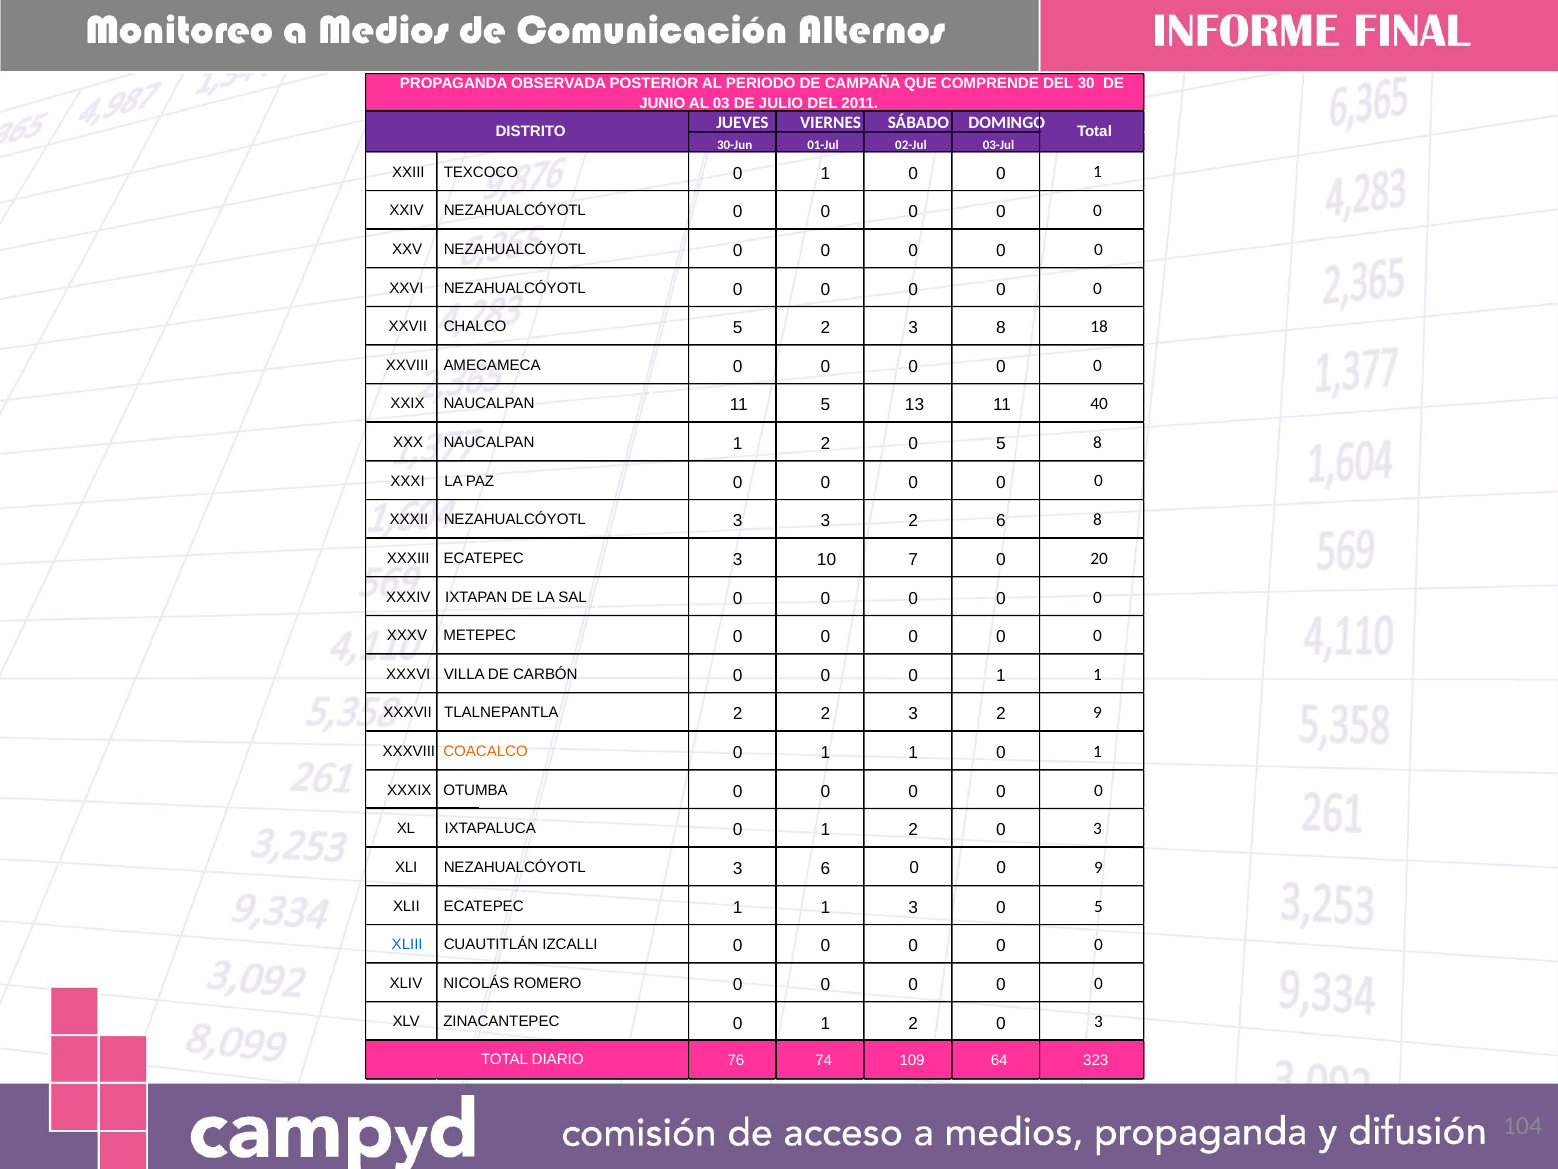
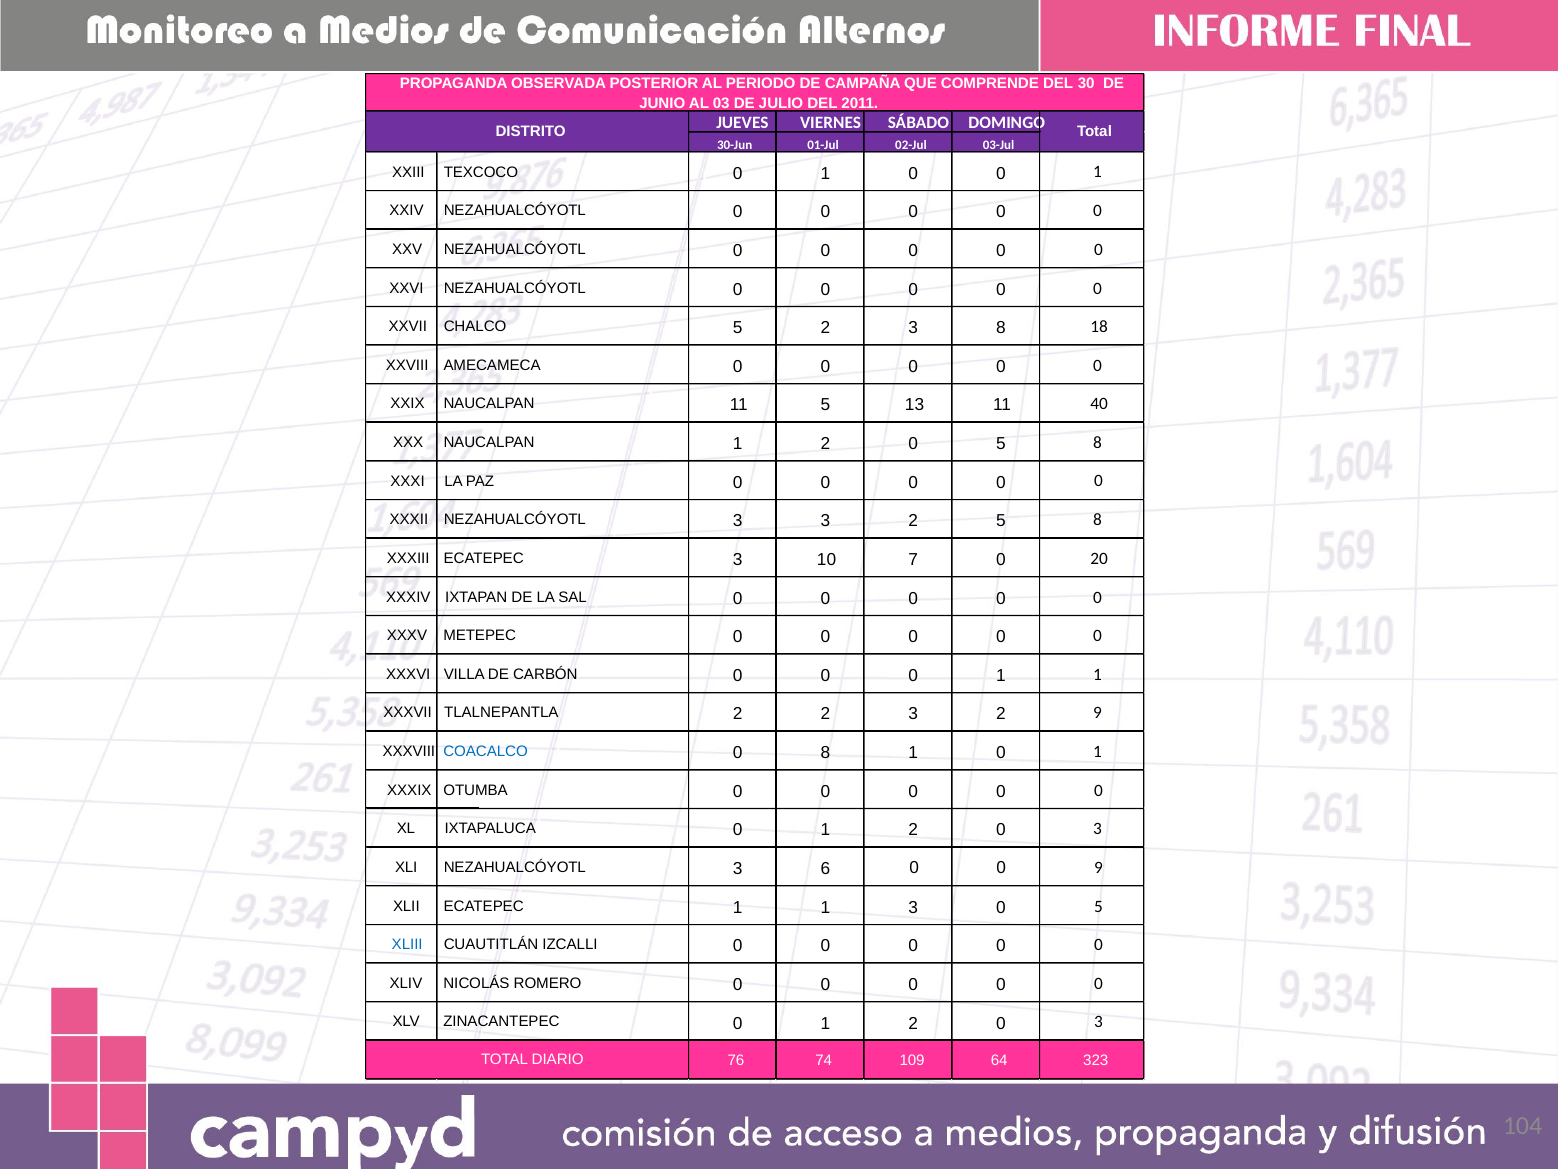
2 6: 6 -> 5 (1001, 521)
COACALCO colour: orange -> blue (486, 751)
1: 1 -> 8 (825, 753)
